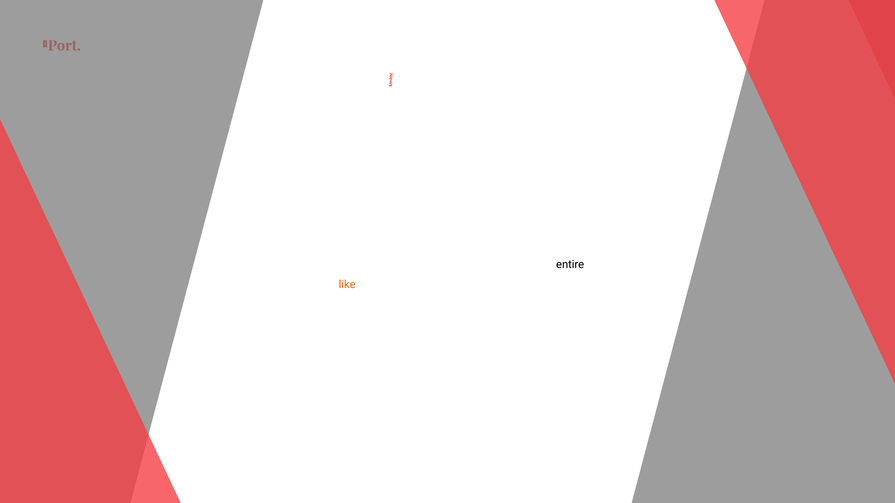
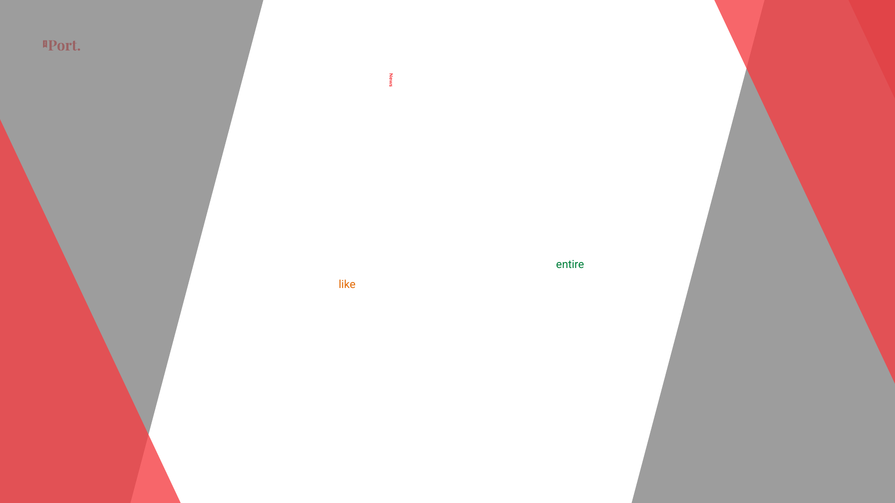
entire colour: black -> green (570, 265)
